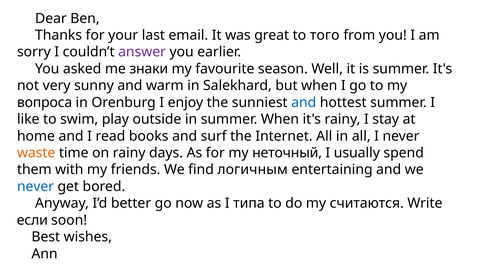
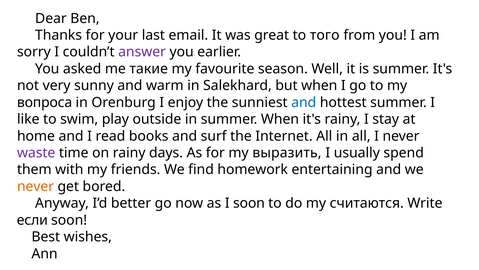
знаки: знаки -> такие (149, 69)
waste colour: orange -> purple (36, 153)
неточный: неточный -> выразить (287, 153)
логичным: логичным -> homework (253, 169)
never colour: blue -> orange (35, 186)
I типа: типа -> soon (249, 203)
